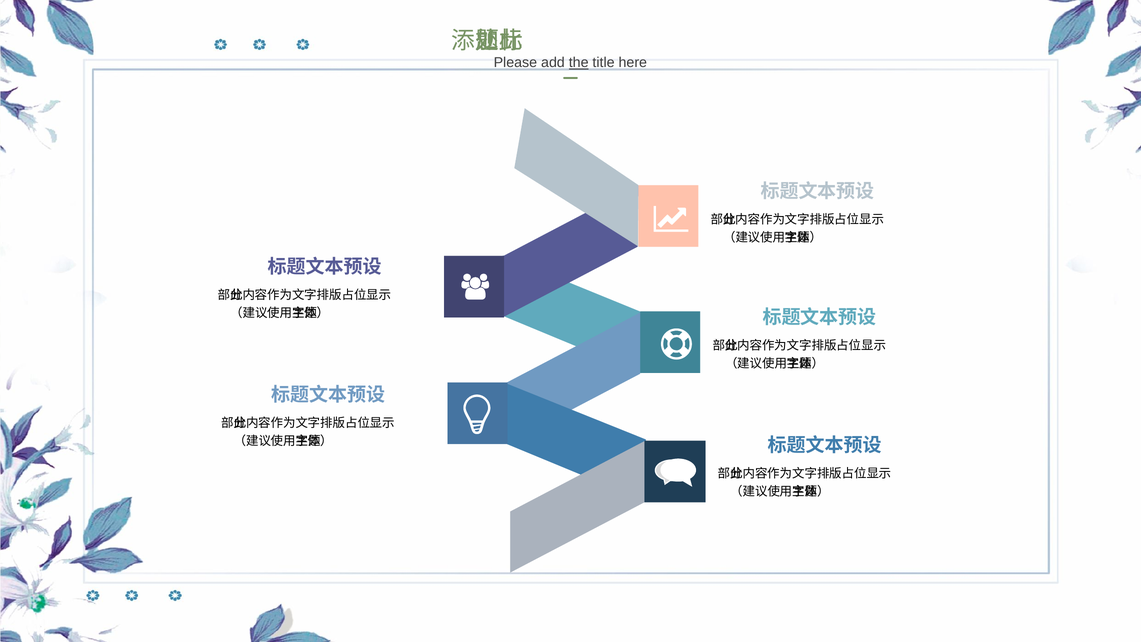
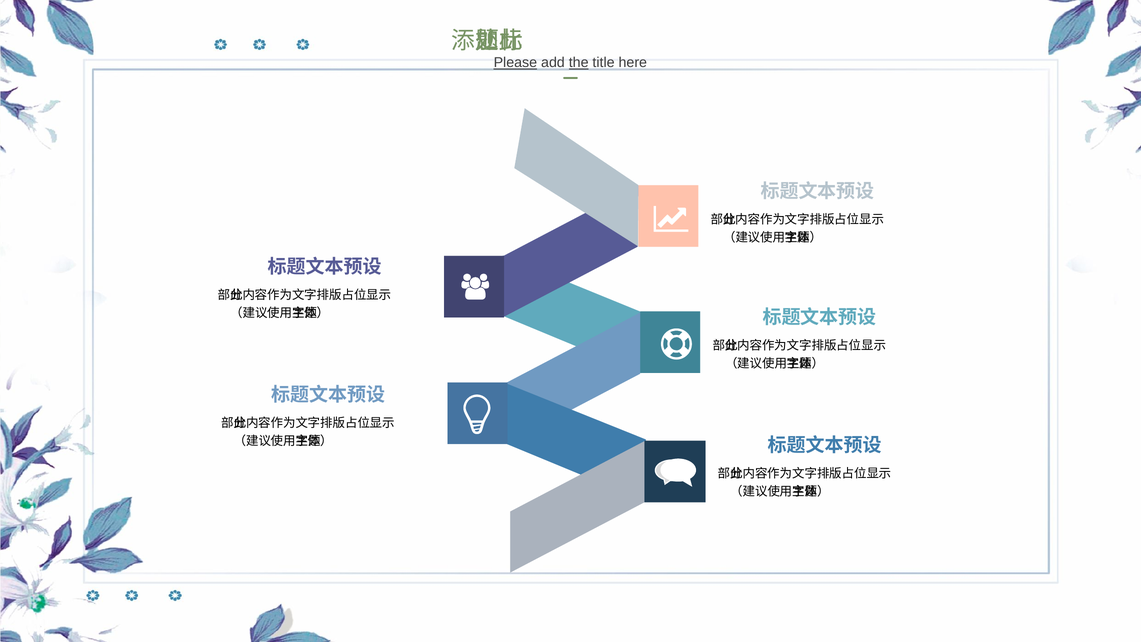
Please underline: none -> present (515, 63)
